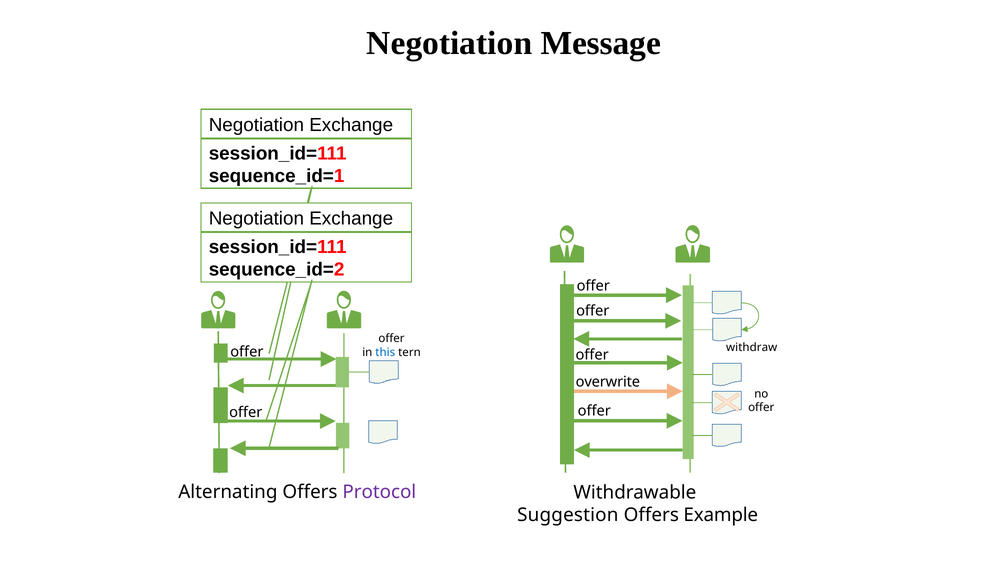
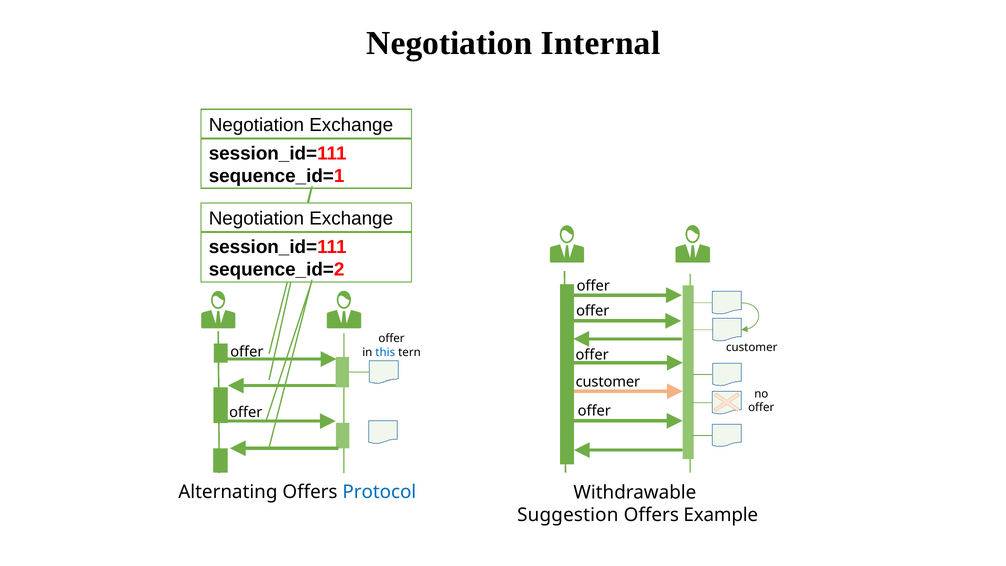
Message: Message -> Internal (601, 43)
withdraw: withdraw -> customer (752, 347)
overwrite: overwrite -> customer (608, 382)
Protocol colour: purple -> blue (379, 492)
